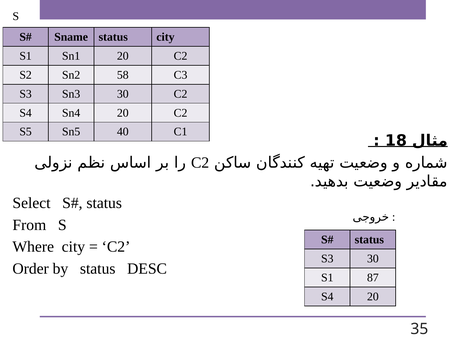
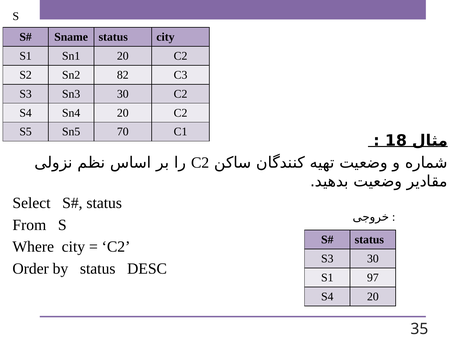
58: 58 -> 82 (123, 75)
40: 40 -> 70 (123, 132)
87: 87 -> 97 (373, 278)
